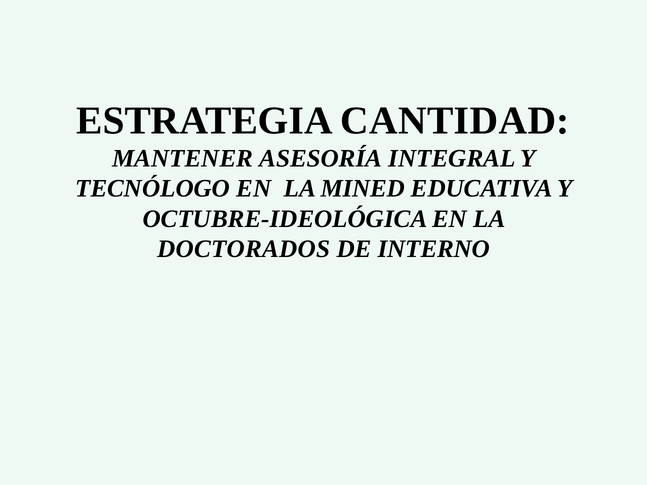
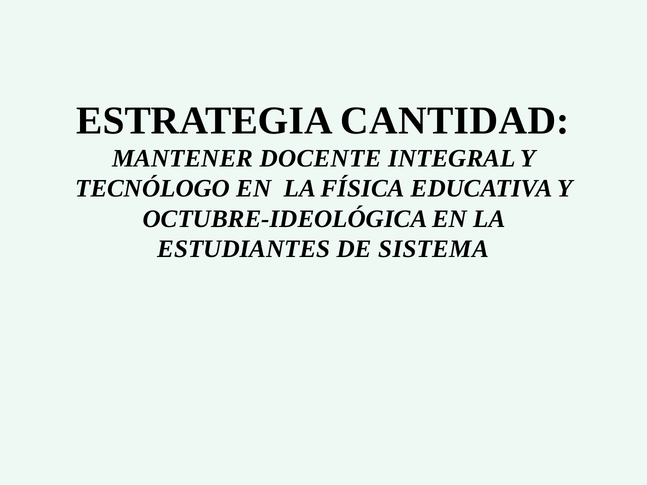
ASESORÍA: ASESORÍA -> DOCENTE (321, 159)
MINED: MINED -> FÍSICA (363, 189)
DOCTORADOS: DOCTORADOS -> ESTUDIANTES (244, 249)
INTERNO: INTERNO -> SISTEMA (434, 249)
